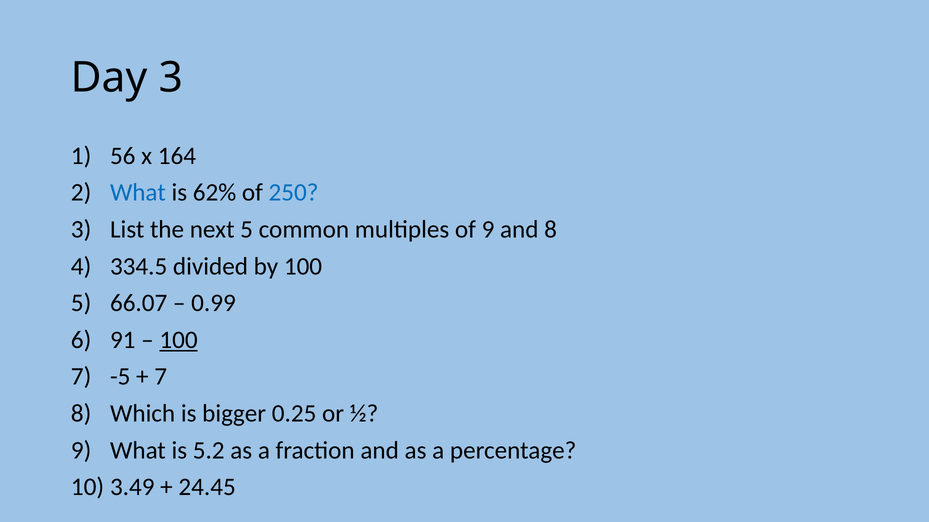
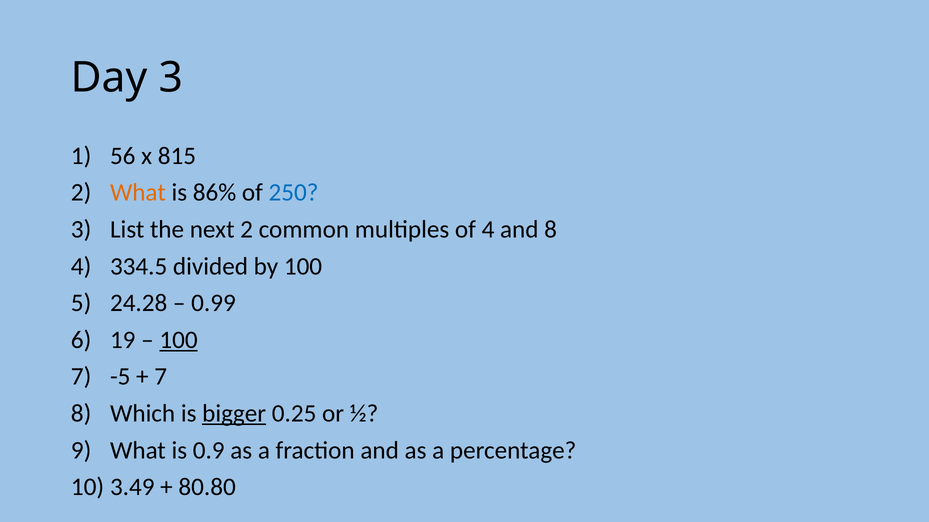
164: 164 -> 815 (177, 156)
What colour: blue -> orange (138, 193)
62%: 62% -> 86% (214, 193)
next 5: 5 -> 2 (247, 230)
of 9: 9 -> 4 (488, 230)
66.07: 66.07 -> 24.28 (139, 303)
91: 91 -> 19 (123, 340)
bigger underline: none -> present (234, 414)
5.2: 5.2 -> 0.9 (209, 451)
24.45: 24.45 -> 80.80 (207, 488)
